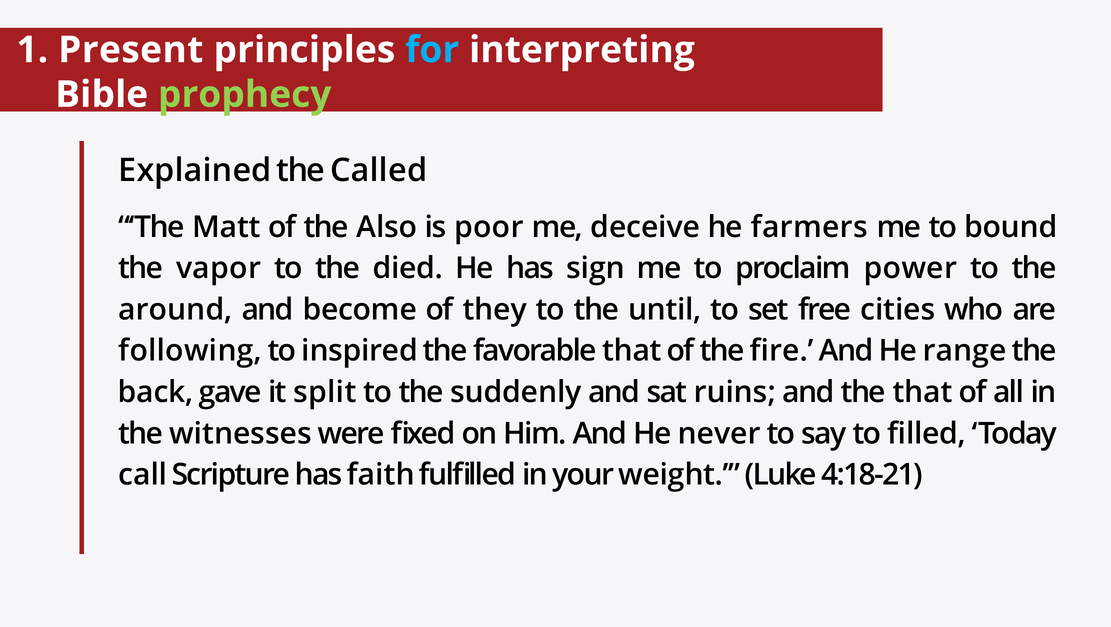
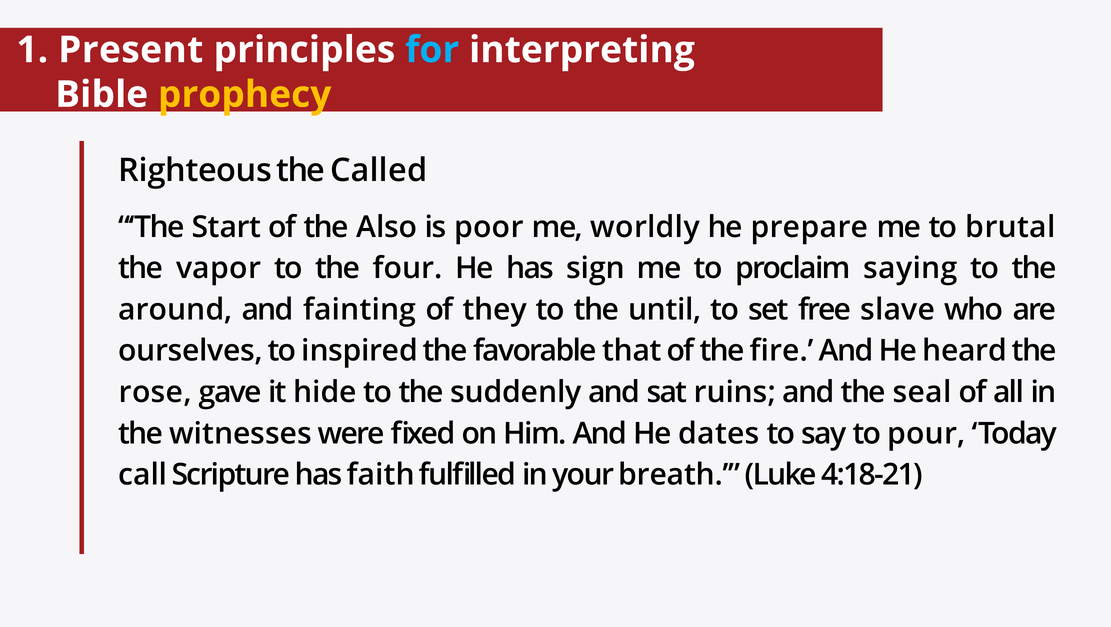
prophecy colour: light green -> yellow (245, 94)
Explained: Explained -> Righteous (195, 171)
Matt: Matt -> Start (226, 227)
deceive: deceive -> worldly (645, 227)
farmers: farmers -> prepare (809, 227)
bound: bound -> brutal (1011, 227)
died: died -> four (408, 268)
power: power -> saying (910, 268)
become: become -> fainting (360, 310)
cities: cities -> slave (898, 310)
following: following -> ourselves (190, 351)
range: range -> heard (965, 351)
back: back -> rose (155, 392)
split: split -> hide (325, 392)
the that: that -> seal (922, 392)
never: never -> dates (719, 433)
filled: filled -> pour (926, 433)
weight: weight -> breath (679, 474)
